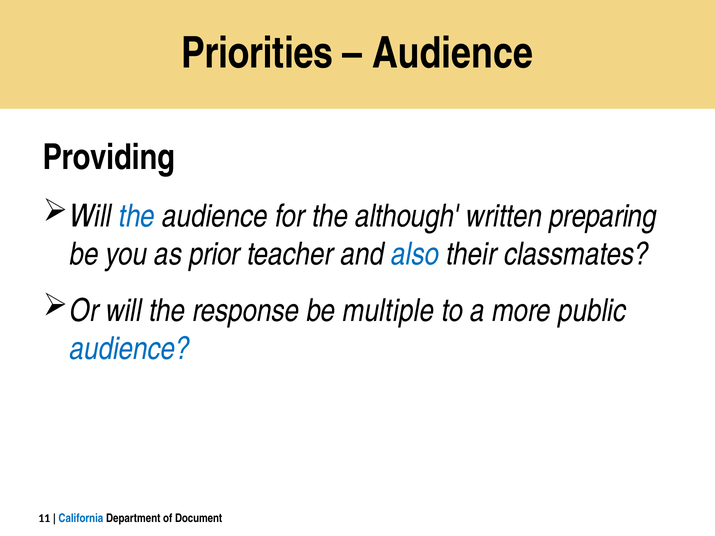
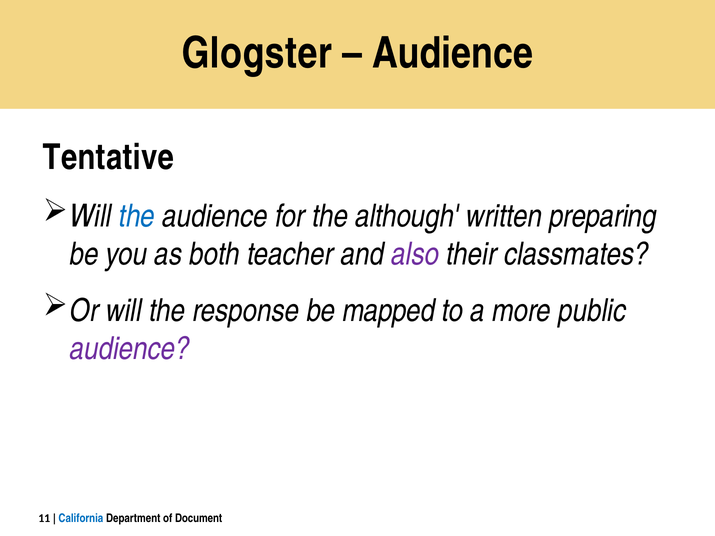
Priorities: Priorities -> Glogster (257, 53)
Providing: Providing -> Tentative (108, 158)
prior: prior -> both (215, 254)
also colour: blue -> purple (415, 254)
multiple: multiple -> mapped (389, 311)
audience colour: blue -> purple (130, 349)
